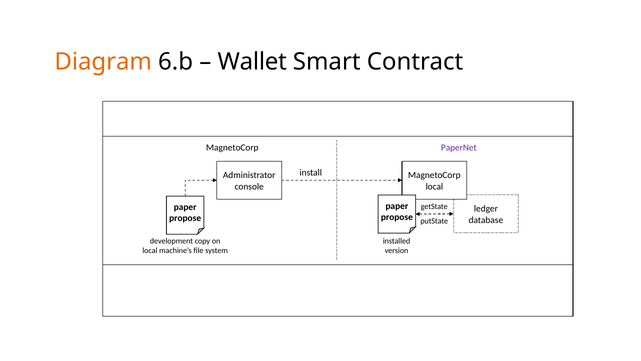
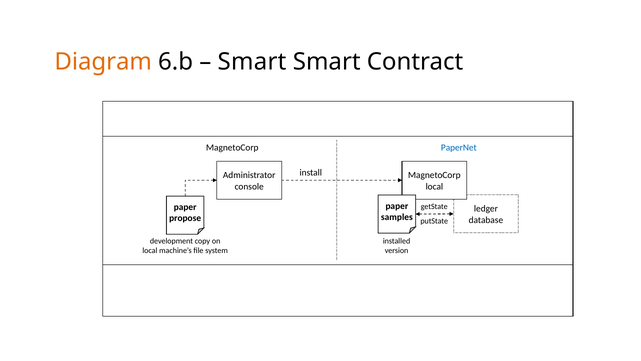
Wallet: Wallet -> Smart (252, 62)
PaperNet colour: purple -> blue (459, 147)
propose: propose -> samples (397, 217)
